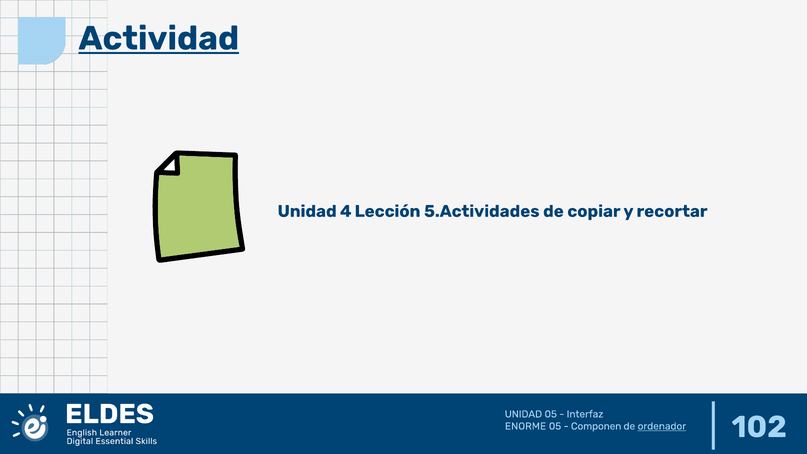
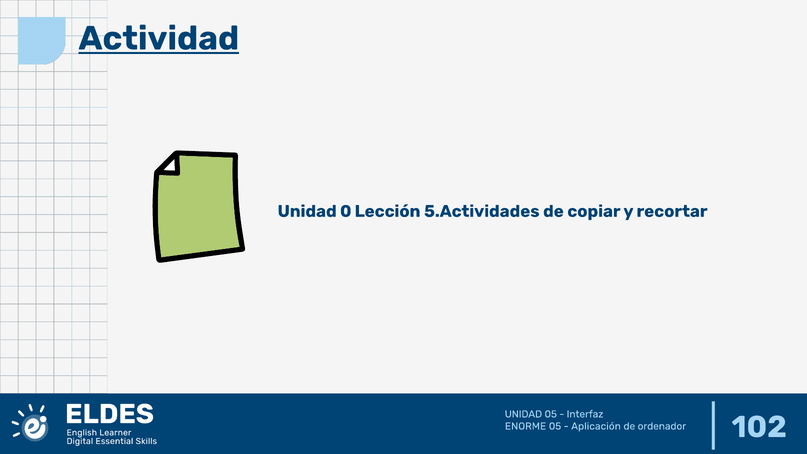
4: 4 -> 0 (346, 211)
Componen: Componen -> Aplicación (596, 426)
ordenador underline: present -> none (662, 426)
